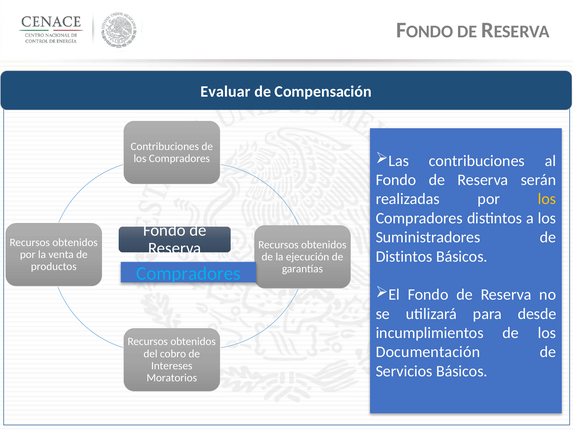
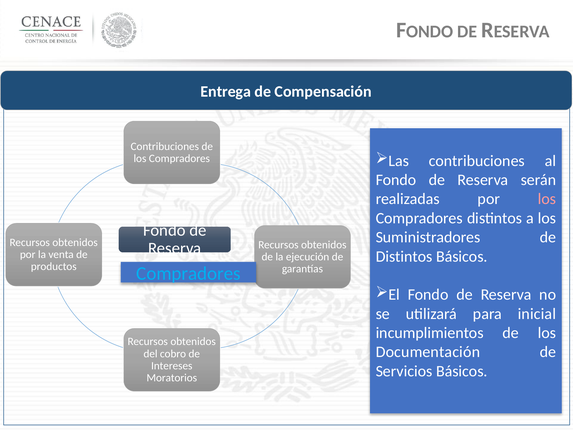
Evaluar: Evaluar -> Entrega (226, 91)
los colour: yellow -> pink (547, 199)
desde: desde -> inicial (537, 314)
